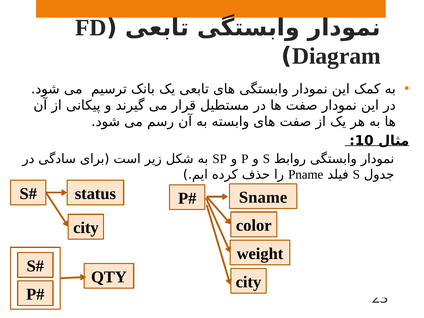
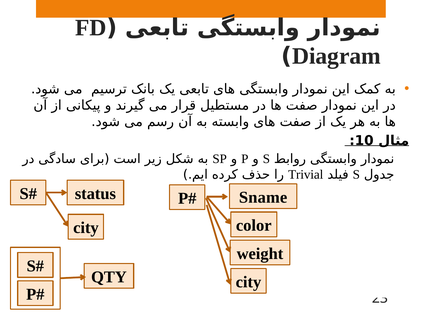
Pname: Pname -> Trivial (306, 175)
